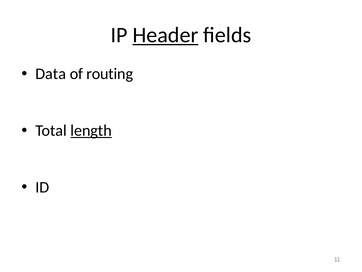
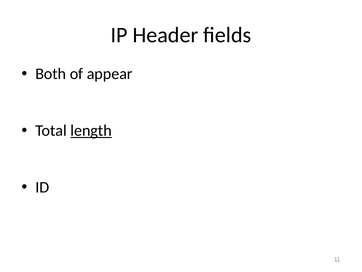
Header underline: present -> none (165, 35)
Data: Data -> Both (51, 74)
routing: routing -> appear (110, 74)
